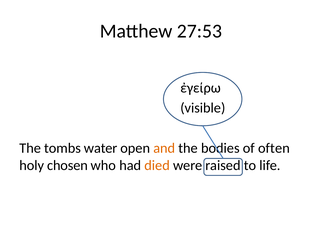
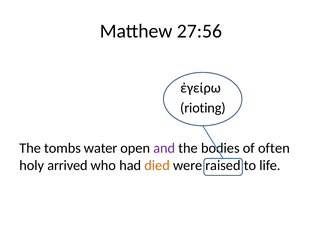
27:53: 27:53 -> 27:56 (199, 31)
visible: visible -> rioting (203, 108)
and colour: orange -> purple (164, 148)
chosen: chosen -> arrived (68, 165)
